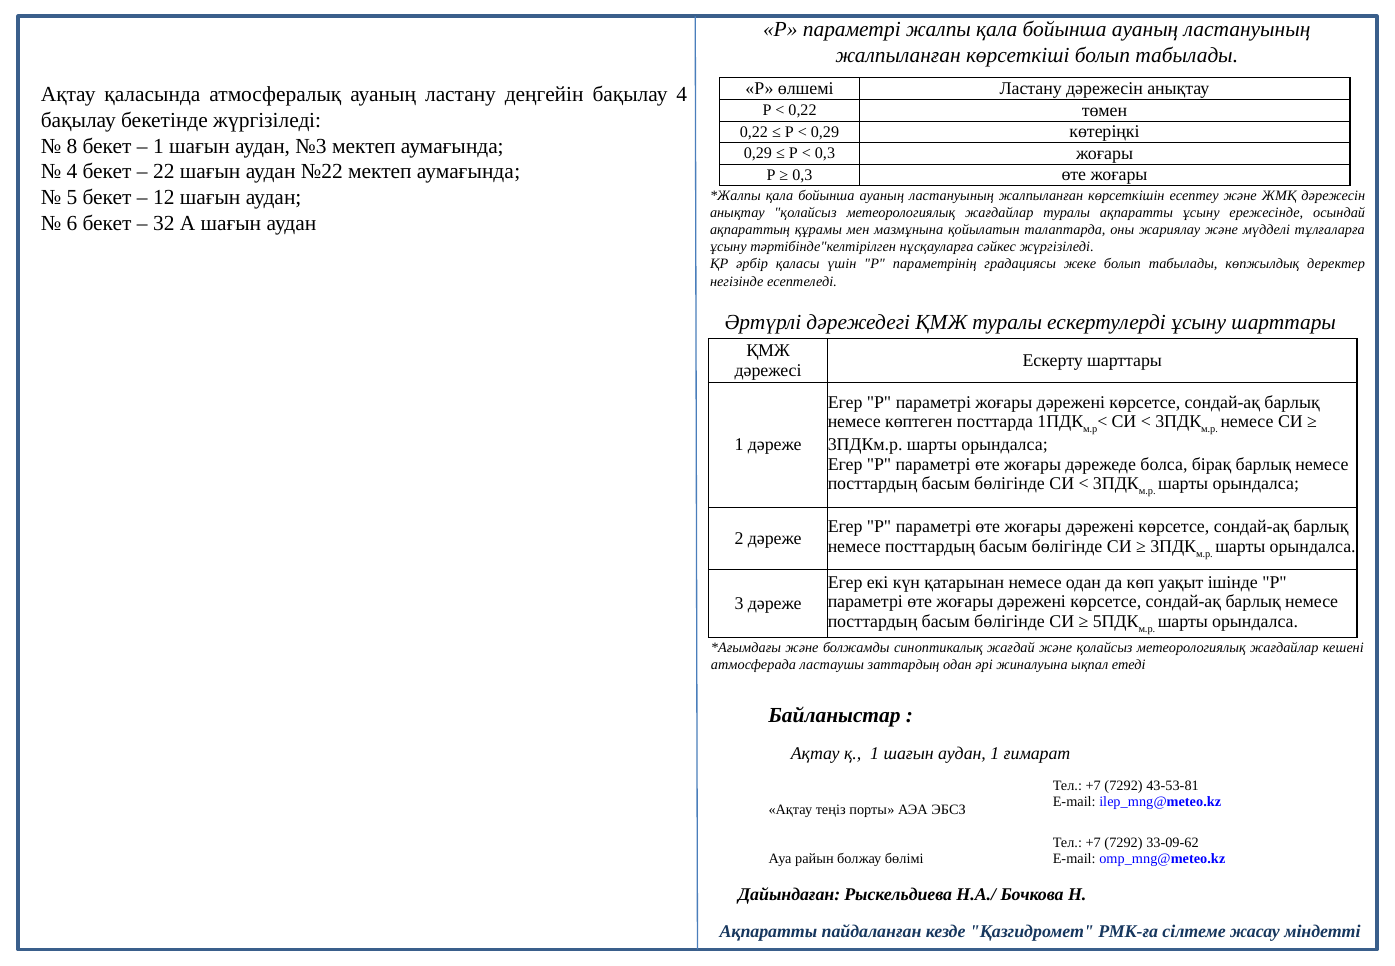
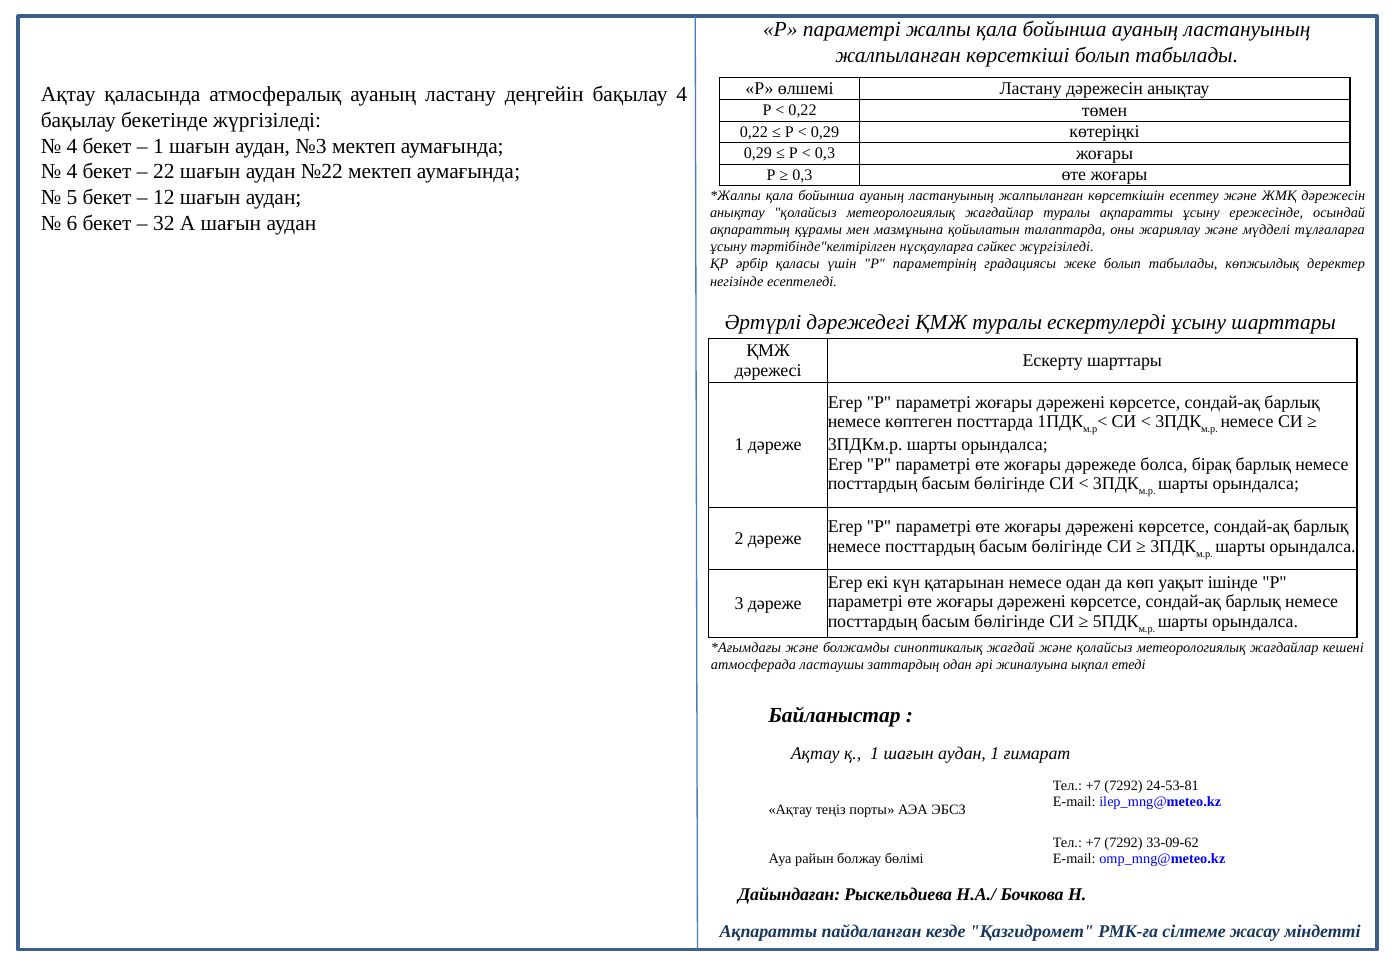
8: 8 -> 4 (72, 146)
43-53-81: 43-53-81 -> 24-53-81 (1173, 786)
